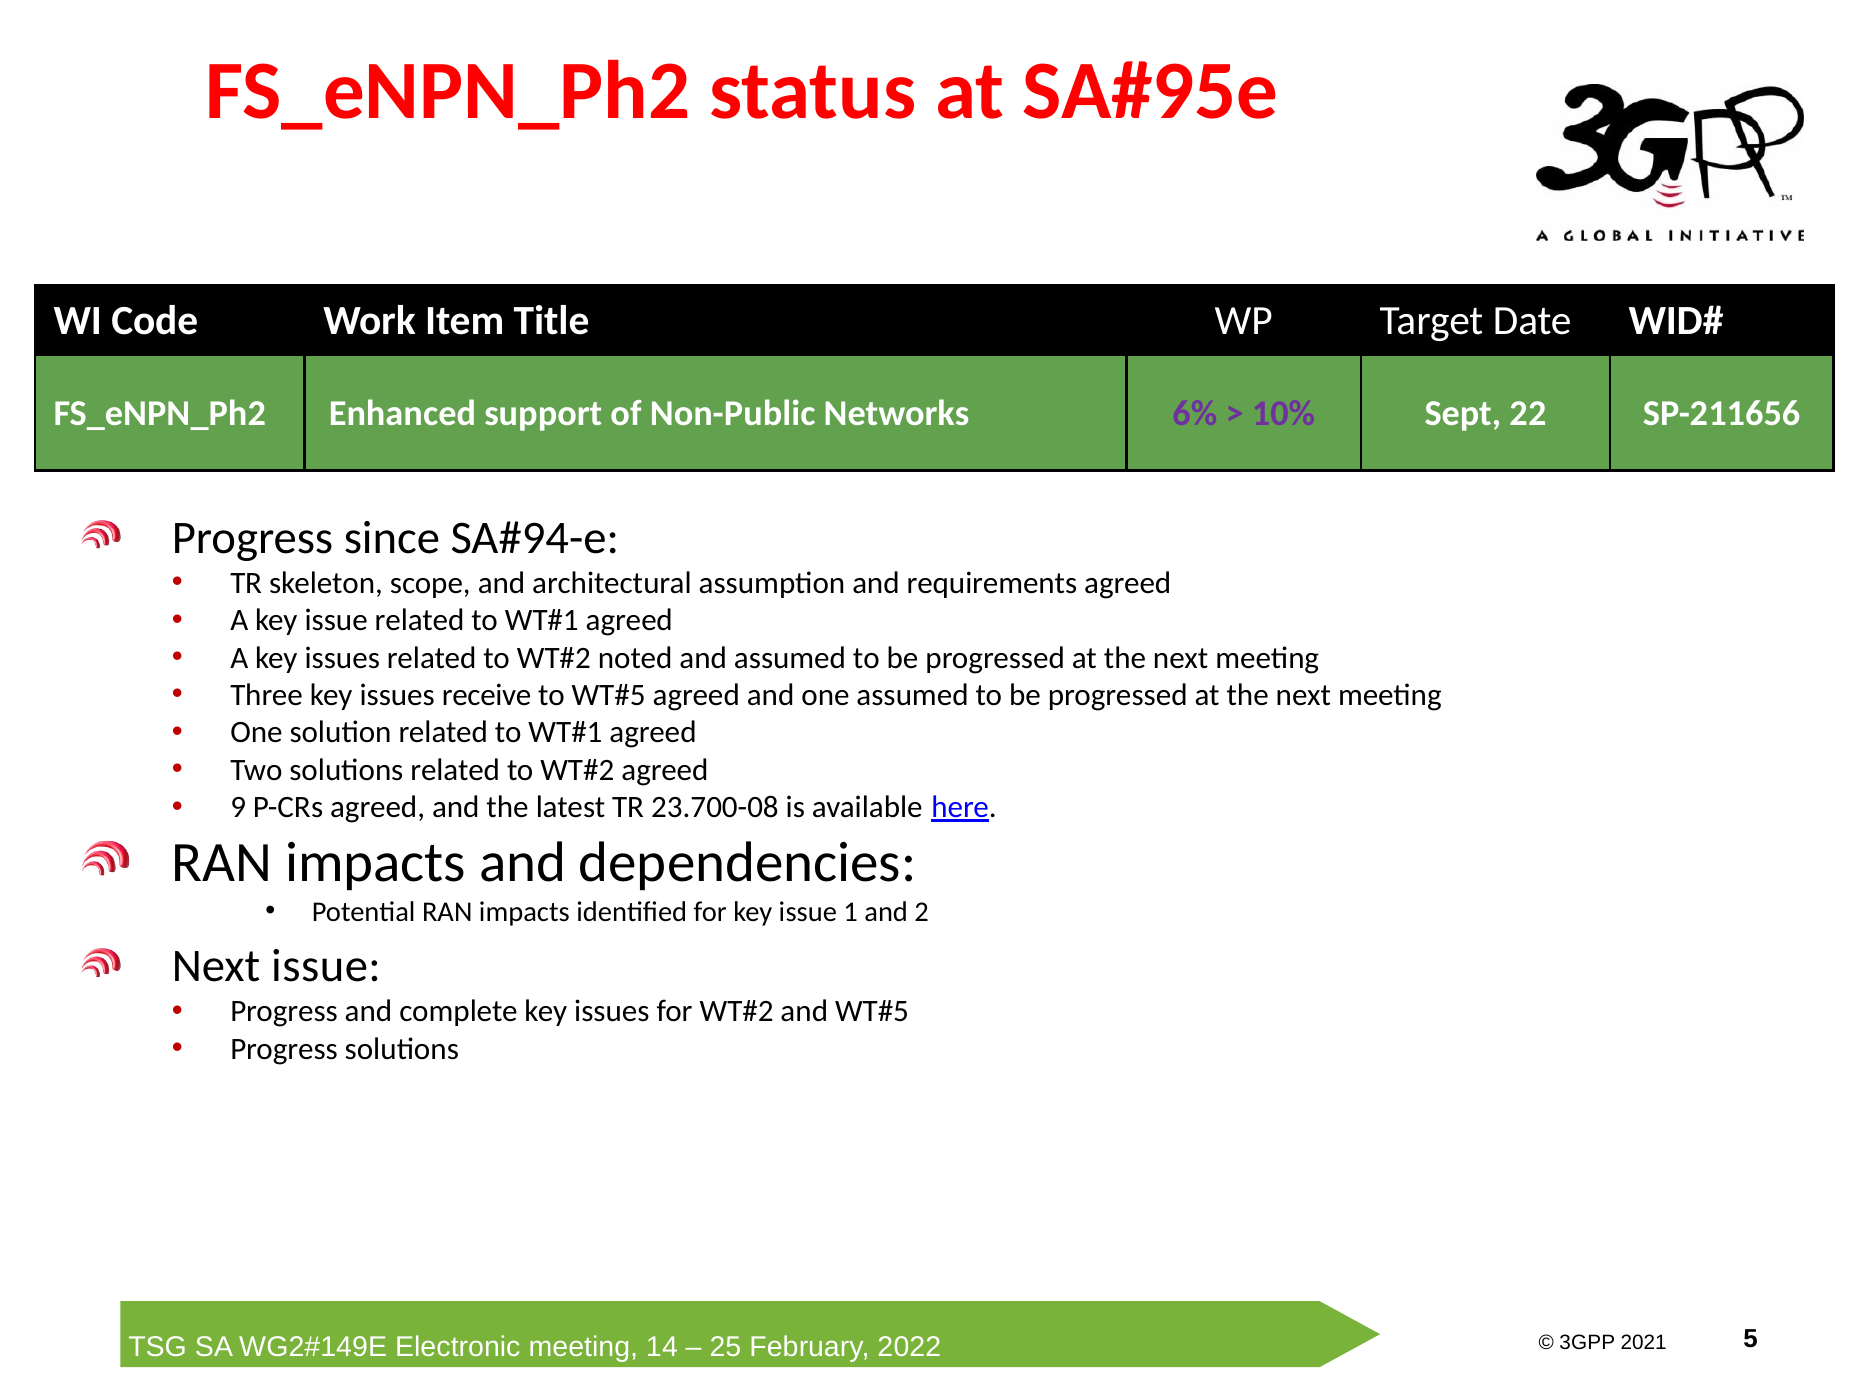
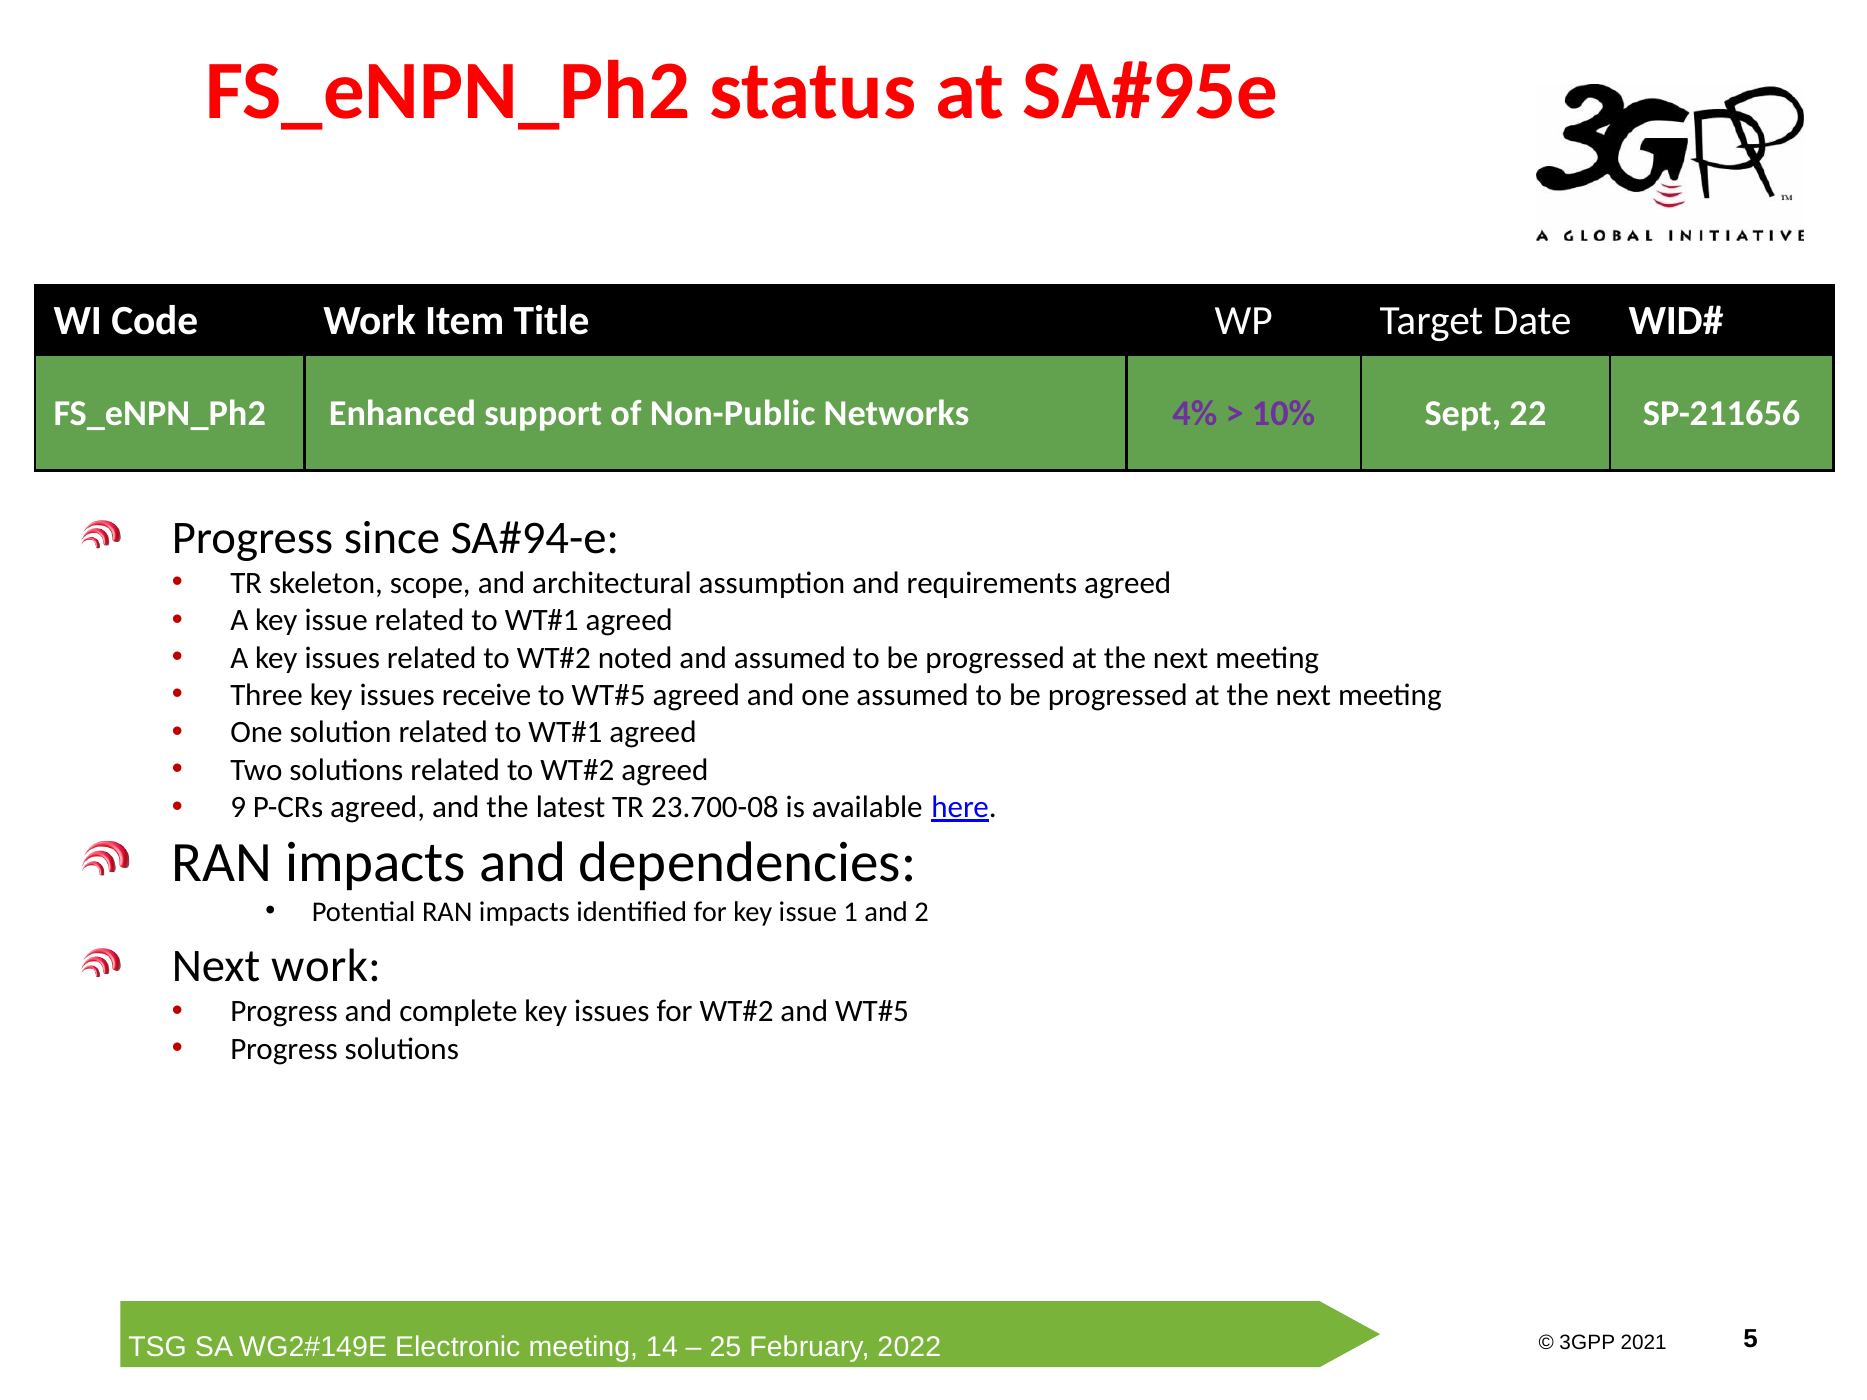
6%: 6% -> 4% (1195, 413)
Next issue: issue -> work (326, 966)
